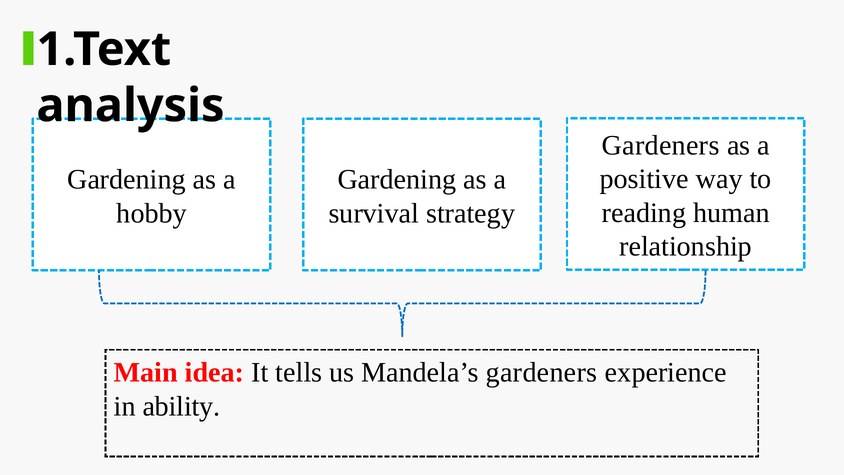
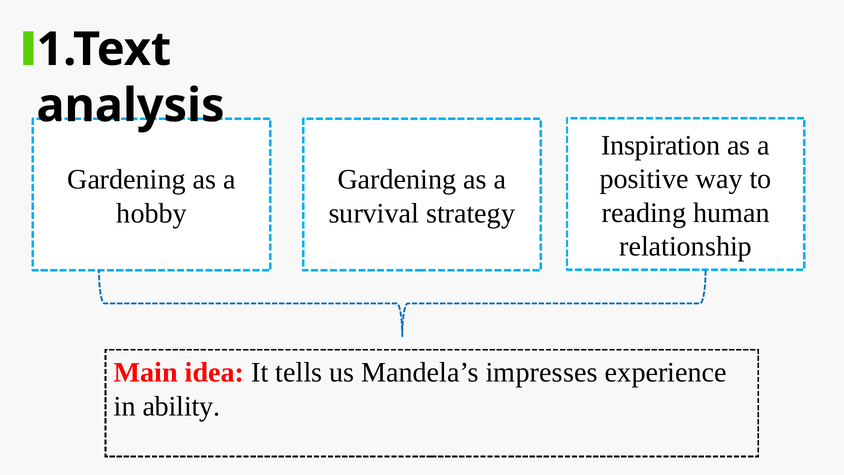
Gardeners: Gardeners -> Inspiration (661, 145)
Mandela’s gardeners: gardeners -> impresses (542, 372)
